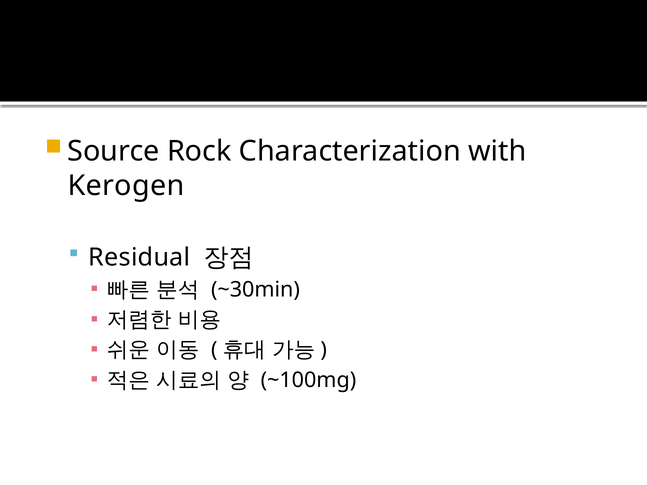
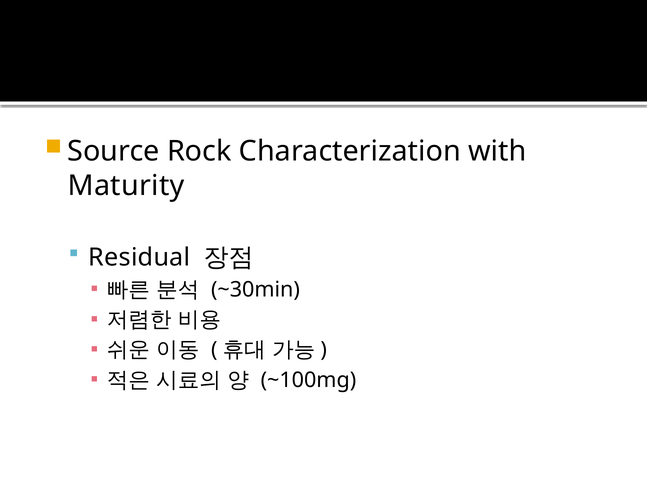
Kerogen: Kerogen -> Maturity (126, 186)
